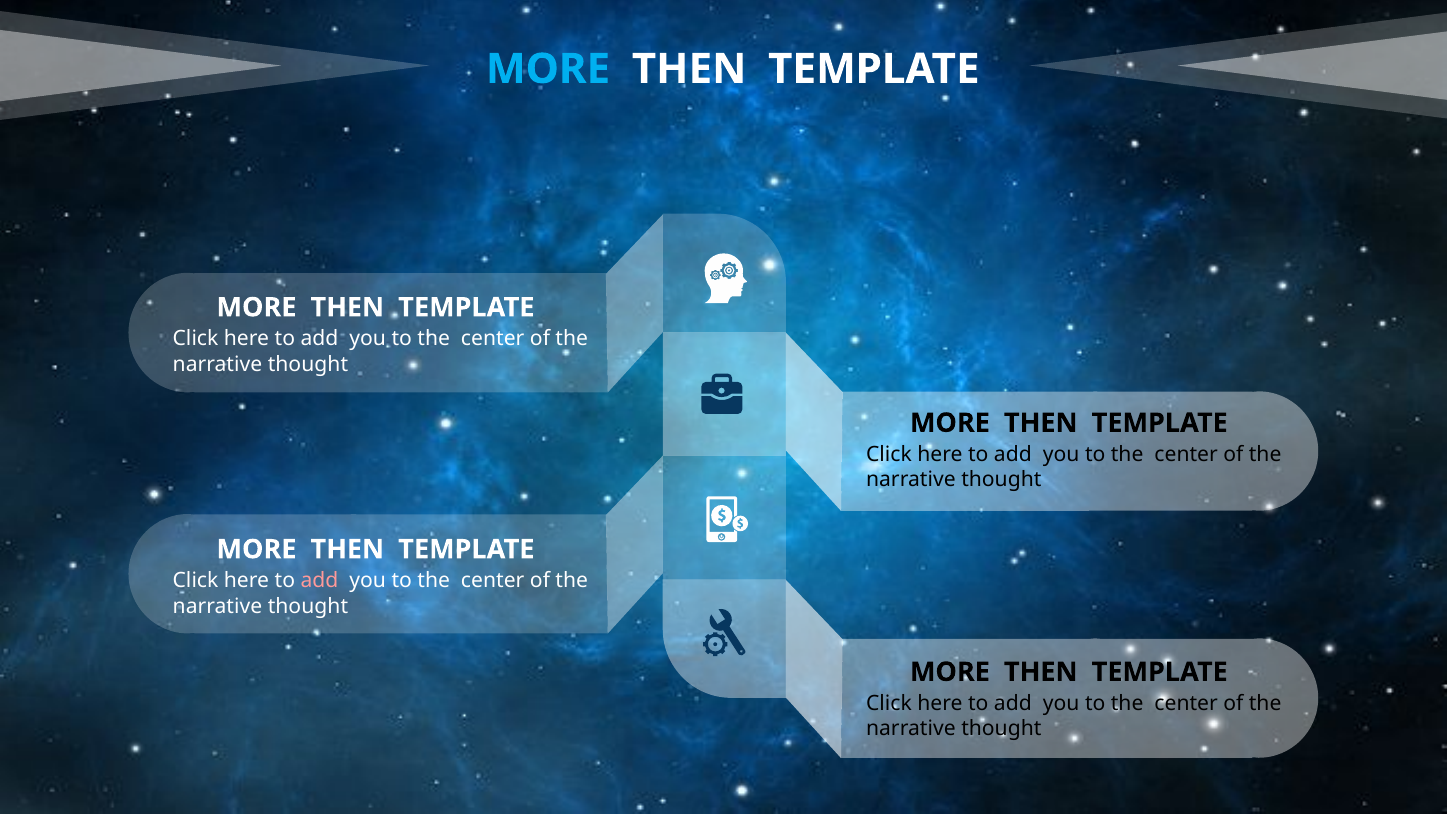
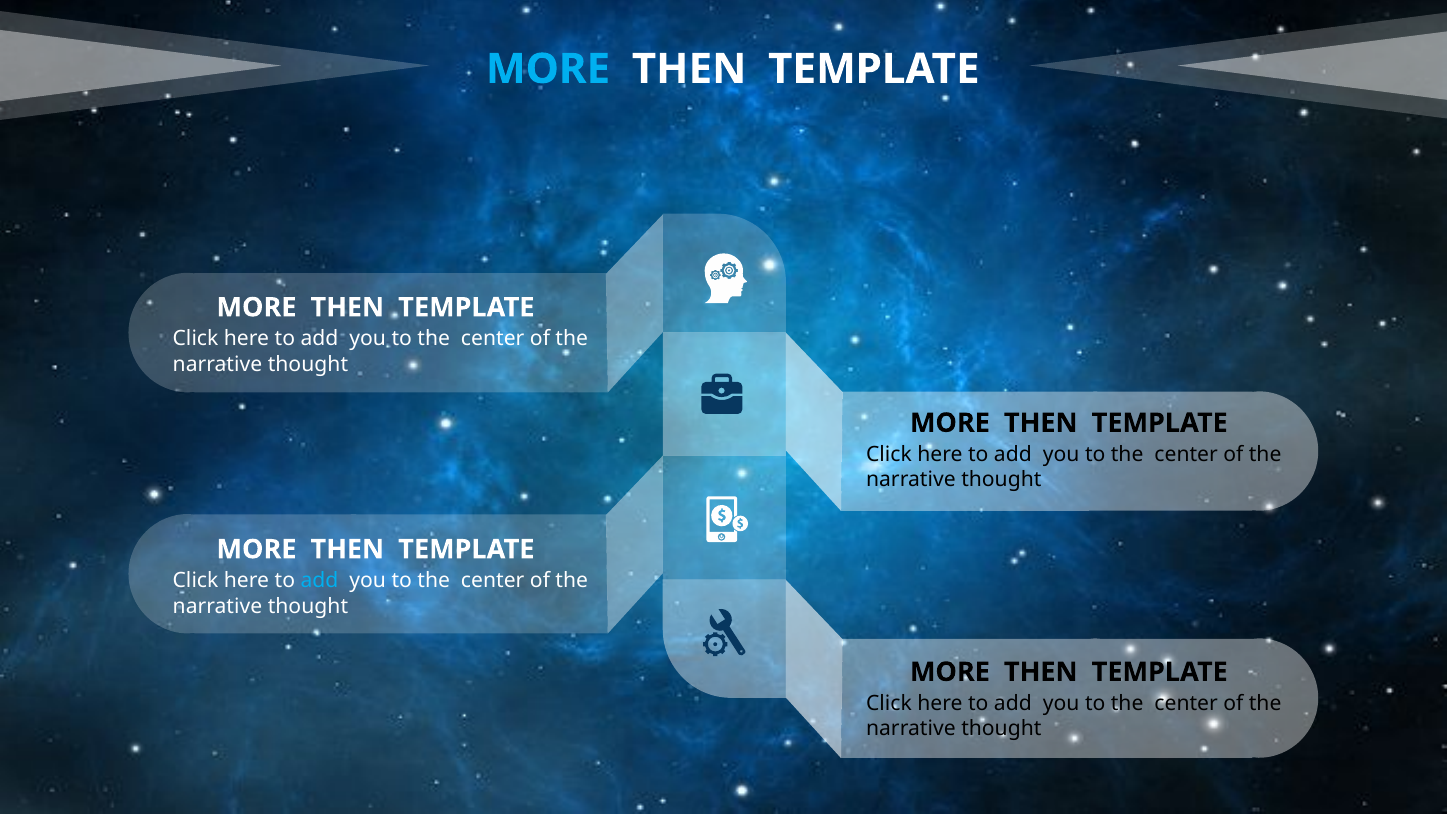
add colour: pink -> light blue (319, 581)
